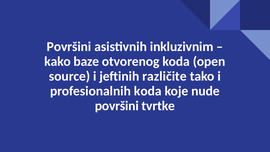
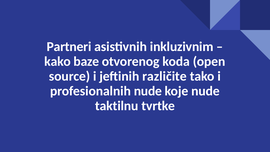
Površini: Površini -> Partneri (69, 47)
profesionalnih koda: koda -> nude (148, 91)
površini: površini -> taktilnu (117, 106)
